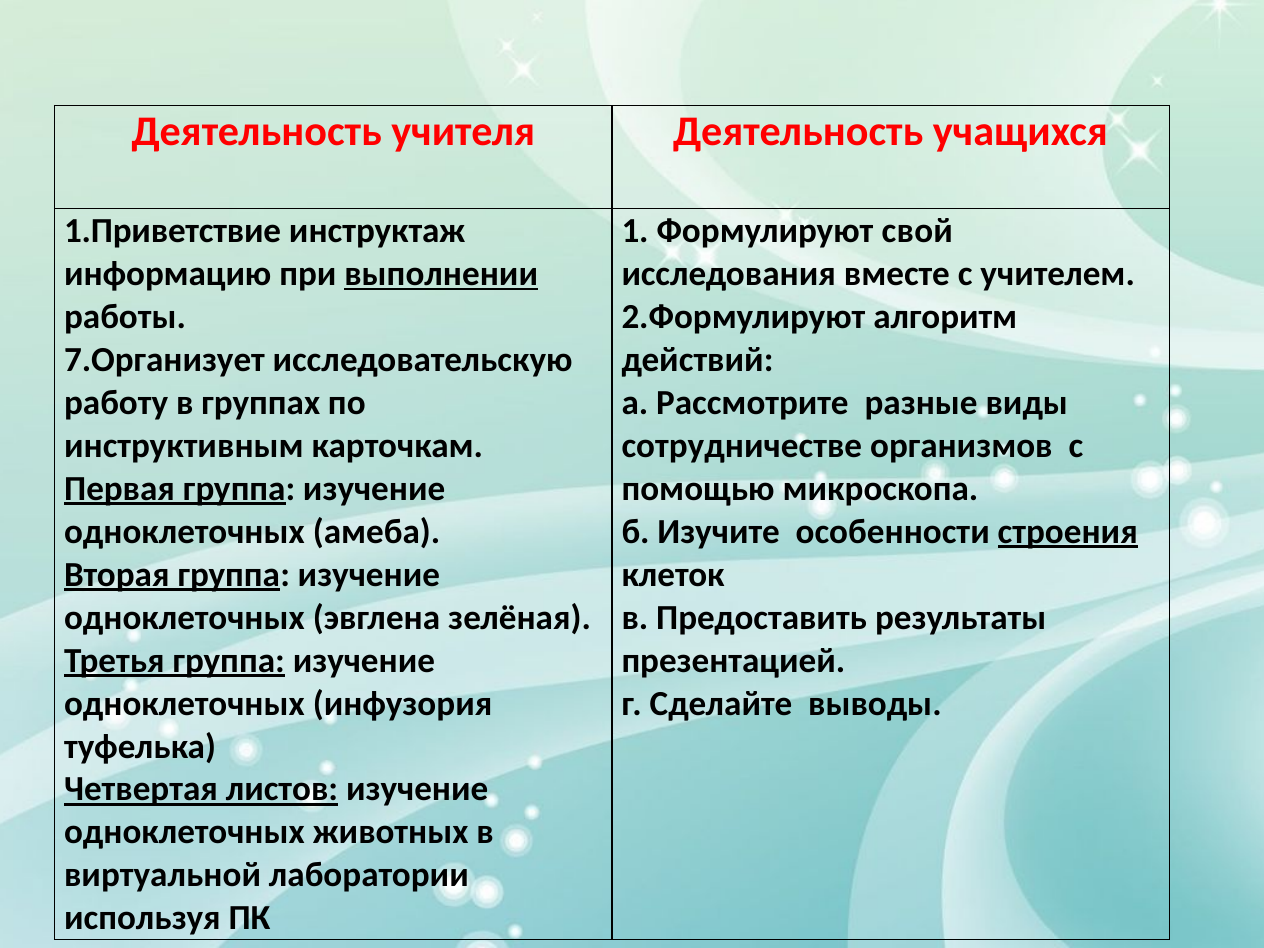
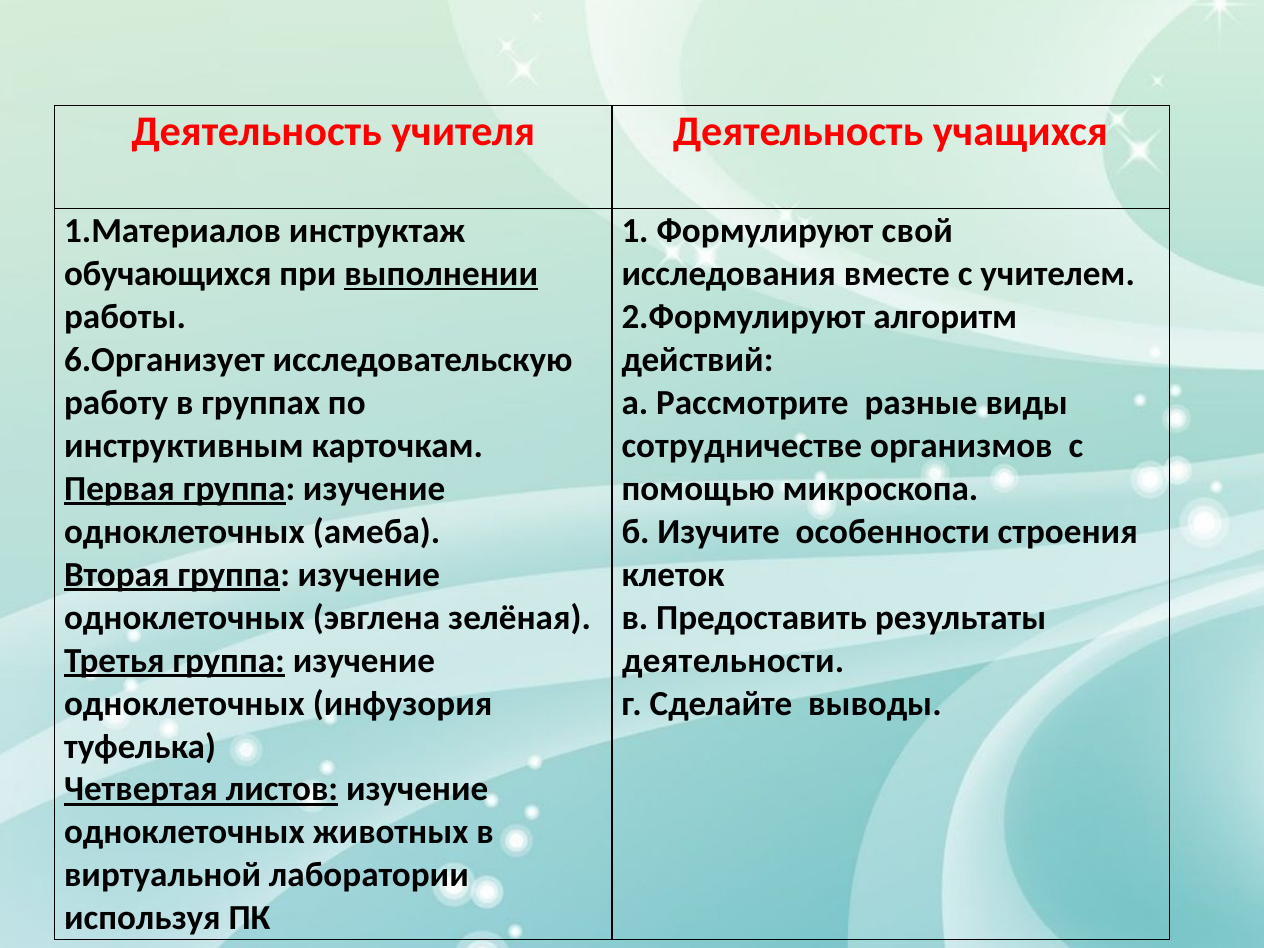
1.Приветствие: 1.Приветствие -> 1.Материалов (173, 230)
информацию: информацию -> обучающихся (168, 273)
7.Организует: 7.Организует -> 6.Организует (164, 359)
строения underline: present -> none (1068, 531)
презентацией: презентацией -> деятельности (733, 660)
